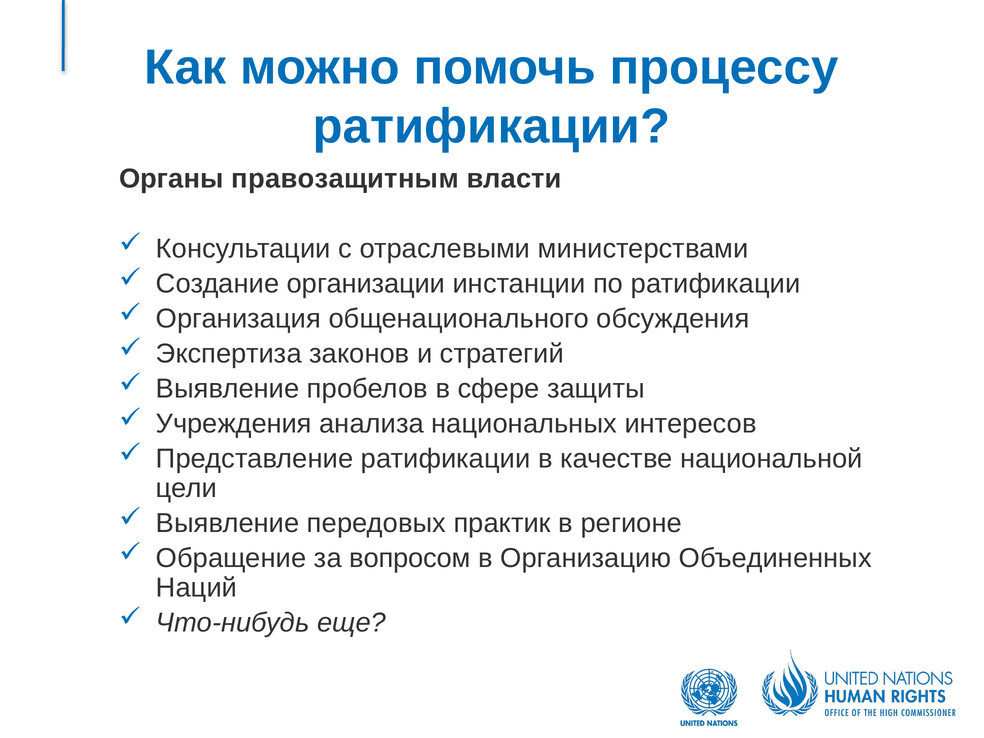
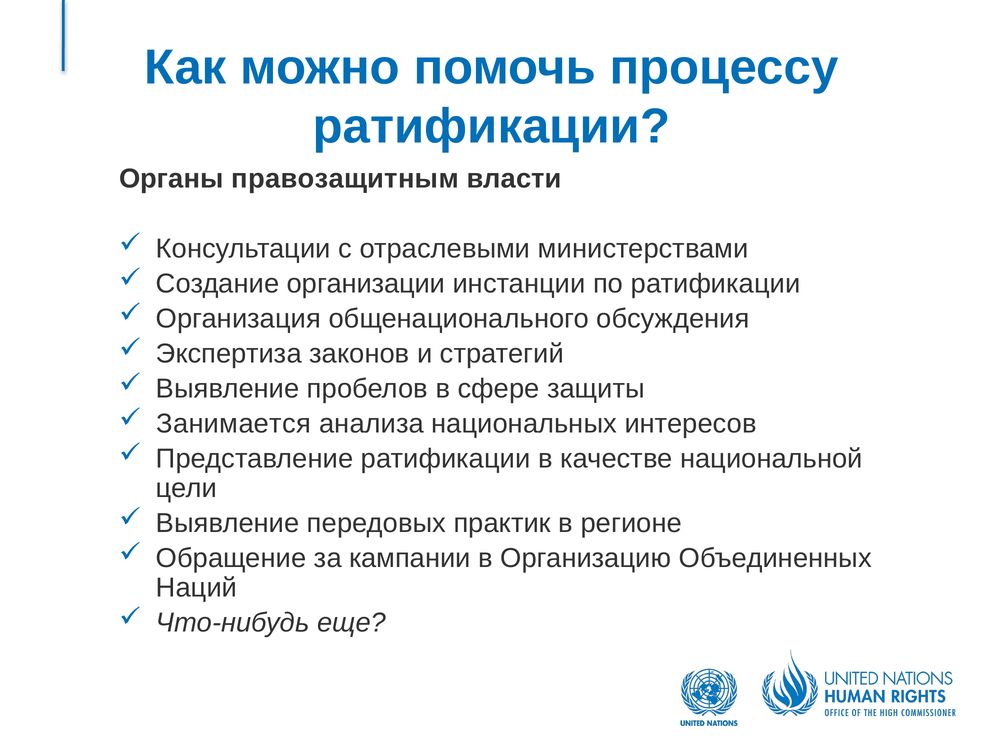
Учреждения: Учреждения -> Занимается (234, 424)
вопросом: вопросом -> кампании (410, 558)
